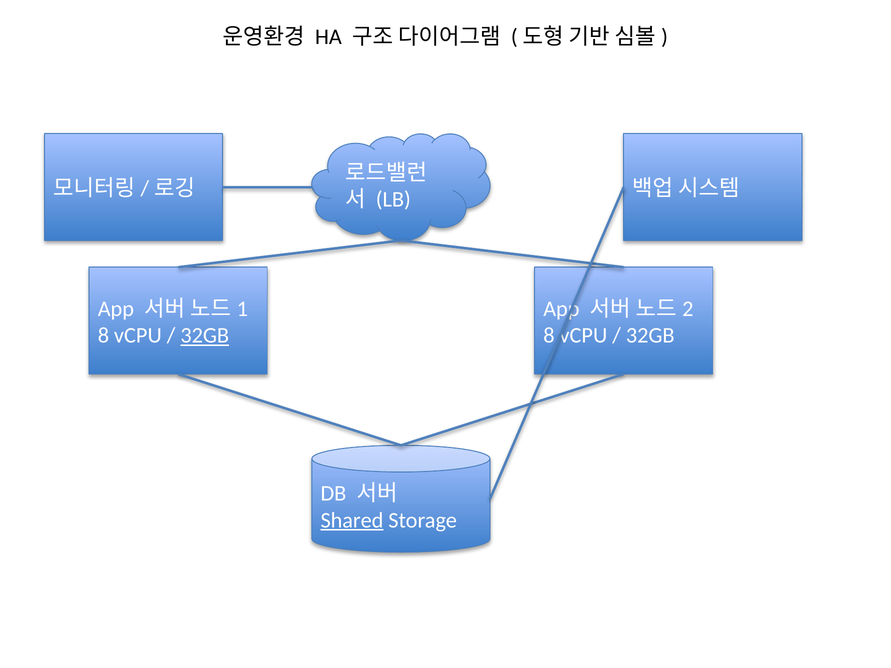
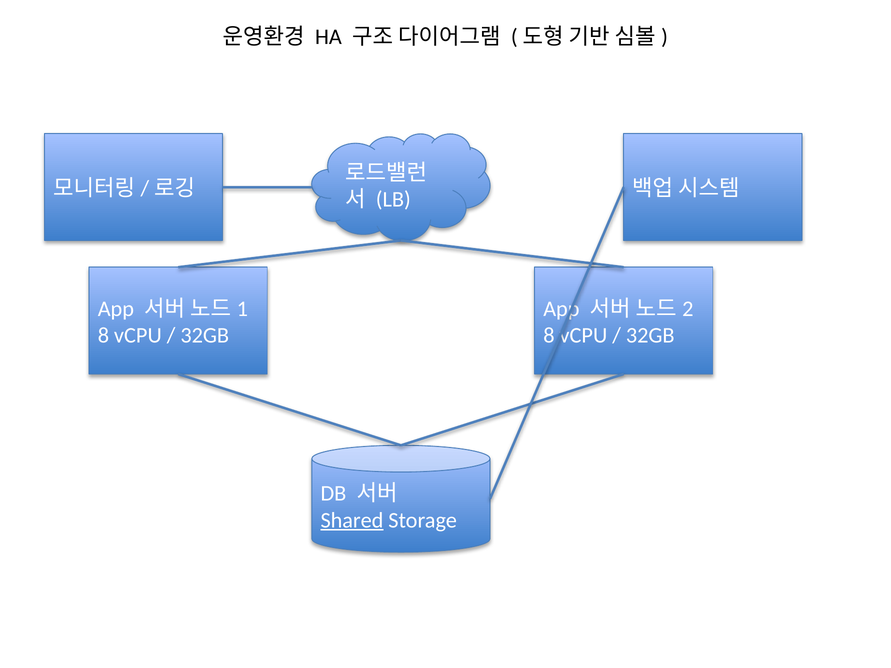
32GB underline: present -> none (205, 336)
